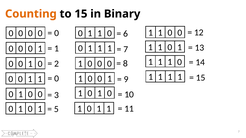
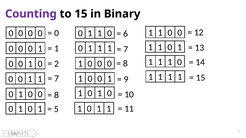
Counting colour: orange -> purple (31, 14)
0: 0 -> 7 (57, 79)
3: 3 -> 8 (56, 95)
